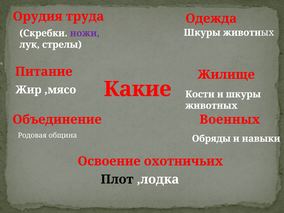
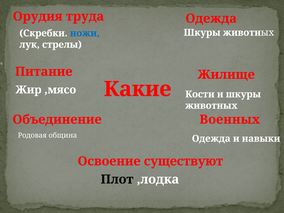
ножи colour: purple -> blue (85, 33)
Обряды: Обряды -> Одежда (211, 139)
охотничьих: охотничьих -> существуют (183, 161)
